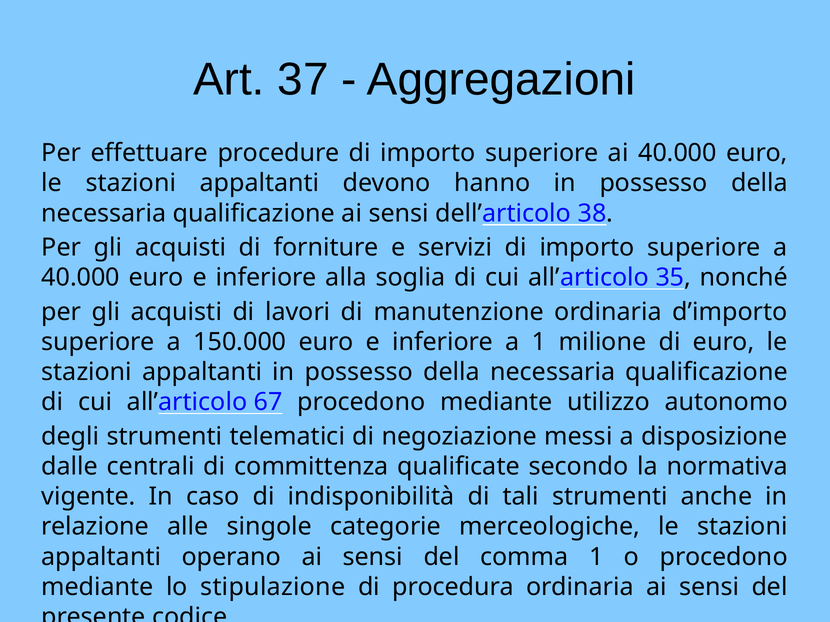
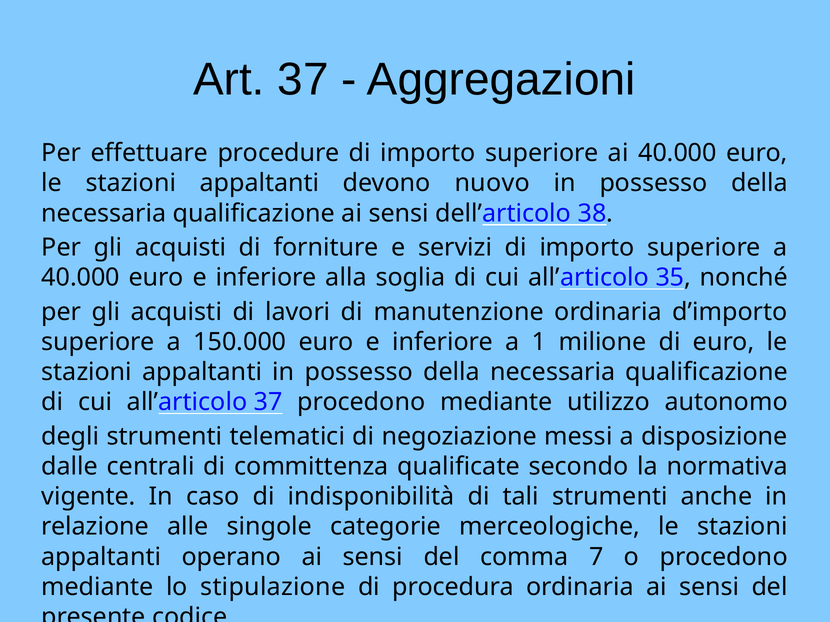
hanno: hanno -> nuovo (492, 183)
all’articolo 67: 67 -> 37 (268, 402)
comma 1: 1 -> 7 (596, 557)
